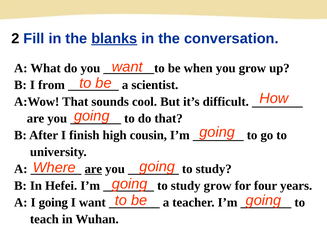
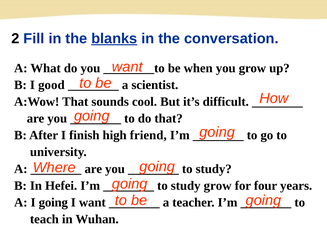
from: from -> good (51, 85)
cousin: cousin -> friend (148, 135)
are underline: present -> none (93, 169)
